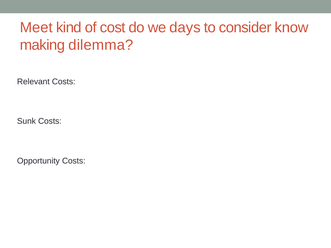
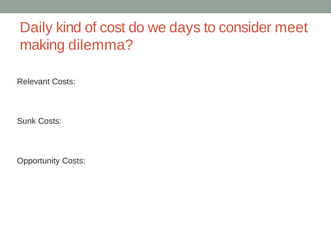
Meet: Meet -> Daily (36, 27)
know: know -> meet (291, 27)
